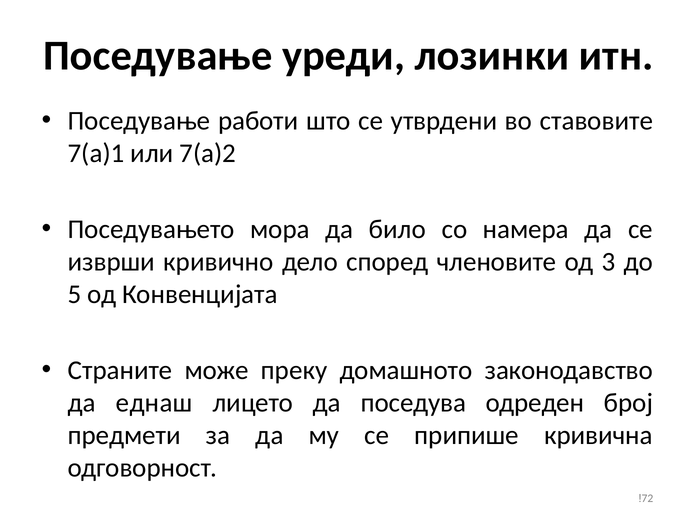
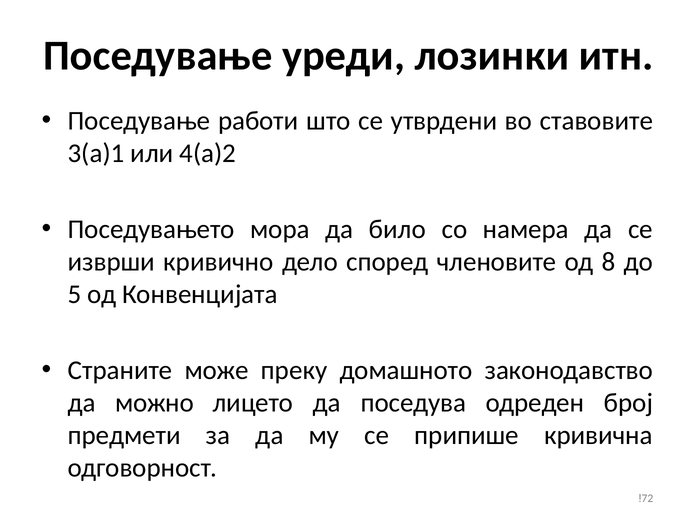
7(a)1: 7(a)1 -> 3(a)1 (96, 153)
7(a)2: 7(a)2 -> 4(a)2 (208, 153)
3: 3 -> 8 (609, 261)
еднаш: еднаш -> можно (154, 402)
